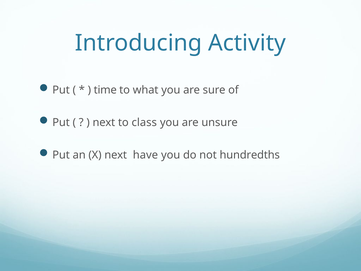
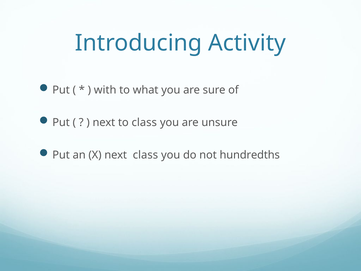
time: time -> with (105, 90)
next have: have -> class (145, 155)
